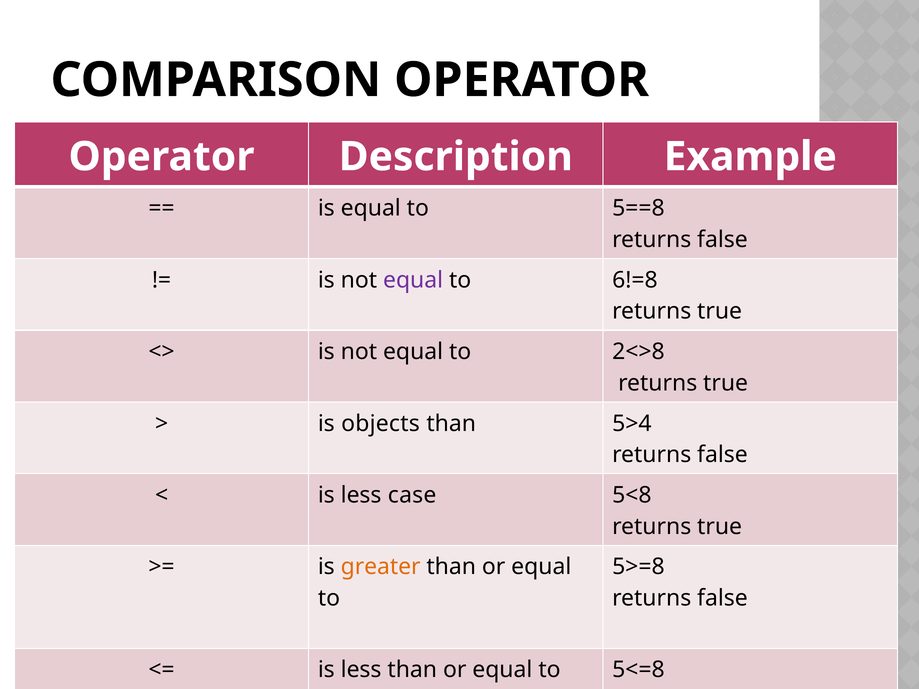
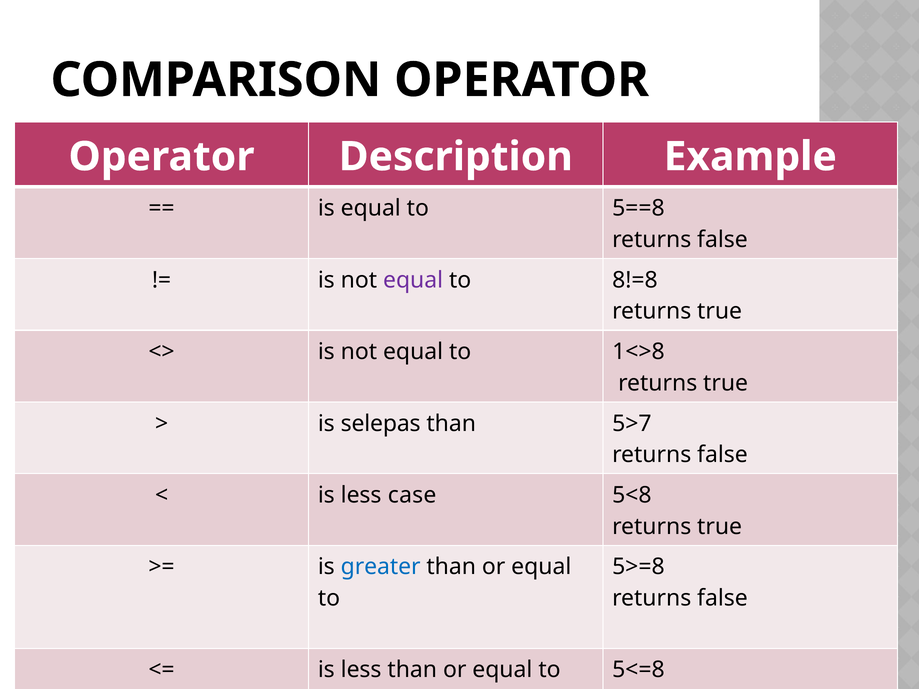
6!=8: 6!=8 -> 8!=8 (635, 280)
2<>8: 2<>8 -> 1<>8 (638, 352)
objects: objects -> selepas (381, 424)
5>4: 5>4 -> 5>7 (632, 424)
greater colour: orange -> blue (381, 567)
